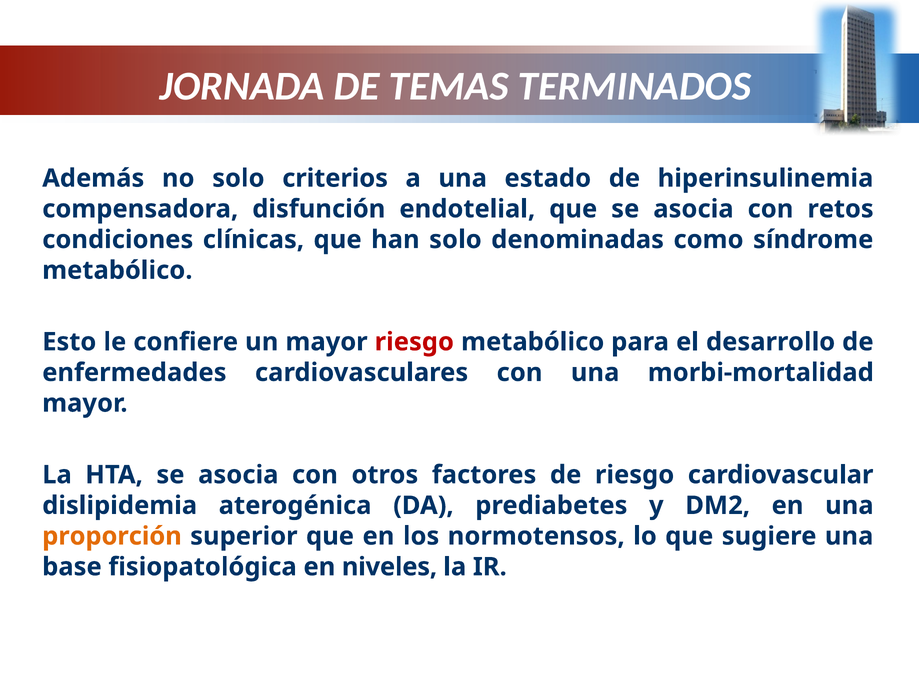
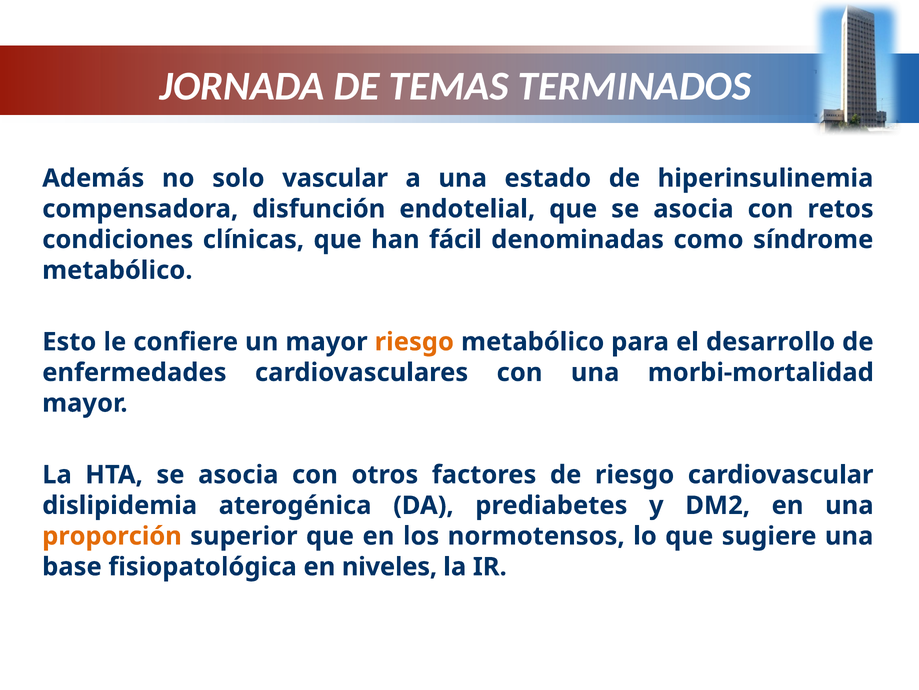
criterios: criterios -> vascular (335, 178)
han solo: solo -> fácil (456, 239)
riesgo colour: red -> orange (414, 342)
